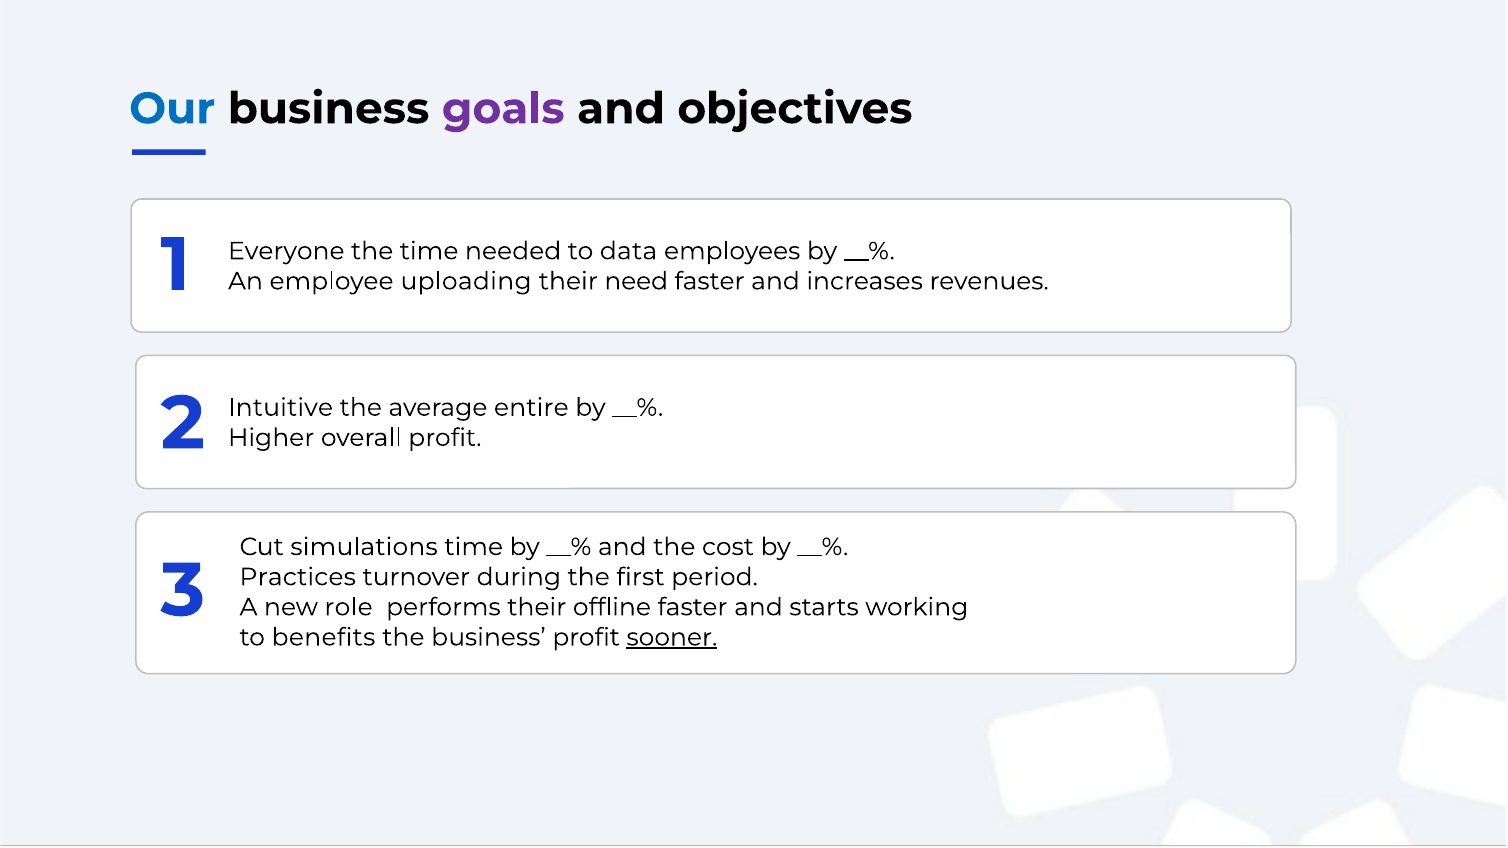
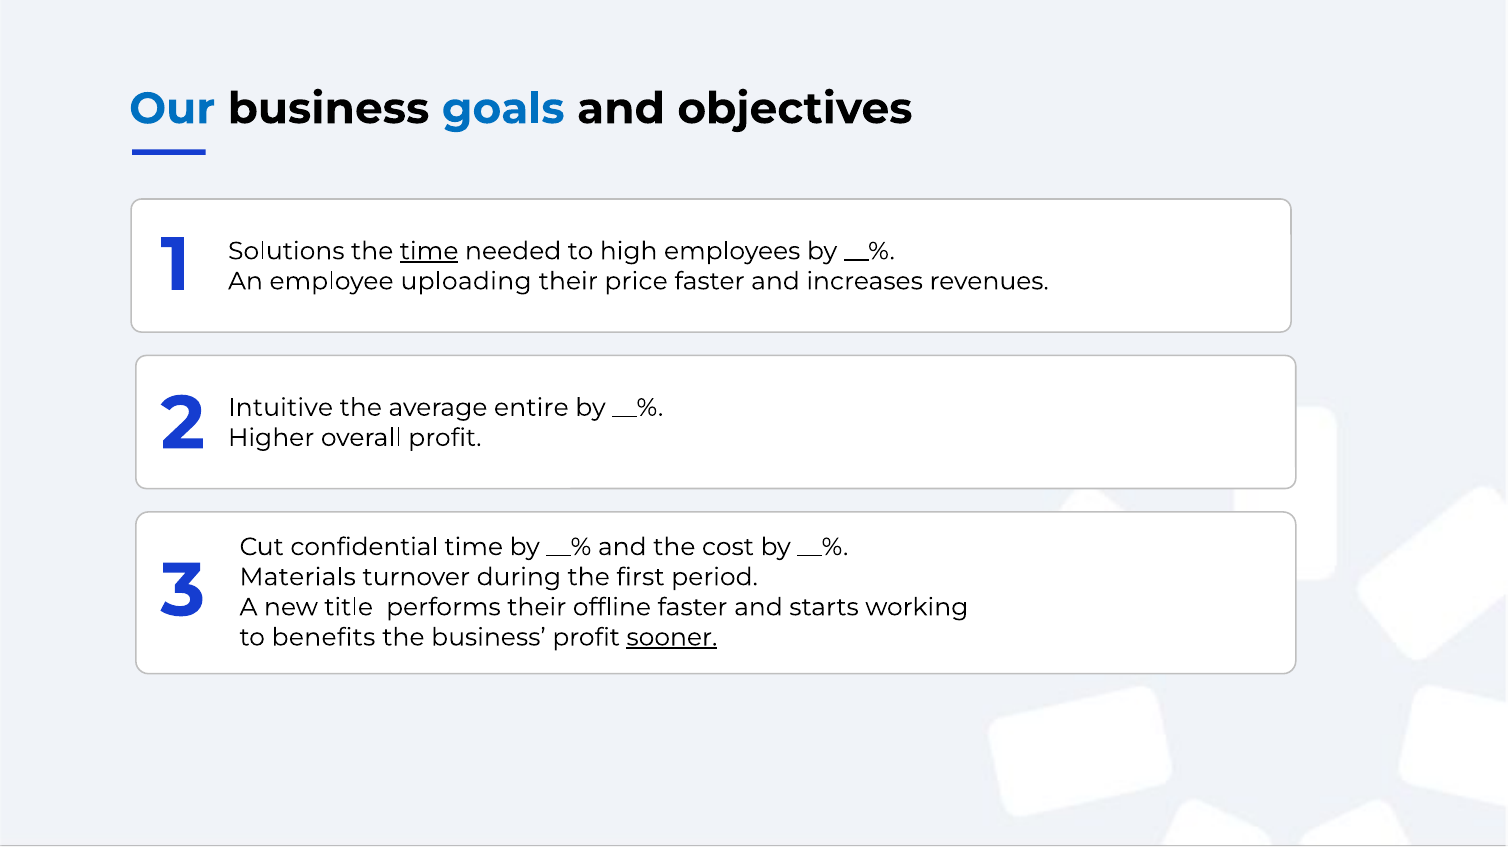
goals colour: purple -> blue (503, 109)
Everyone: Everyone -> Solutions (286, 251)
time underline: none -> present (429, 251)
data: data -> high (629, 251)
need: need -> price (636, 281)
simulations: simulations -> confidential (364, 547)
Practices: Practices -> Materials (298, 577)
role: role -> title (349, 607)
